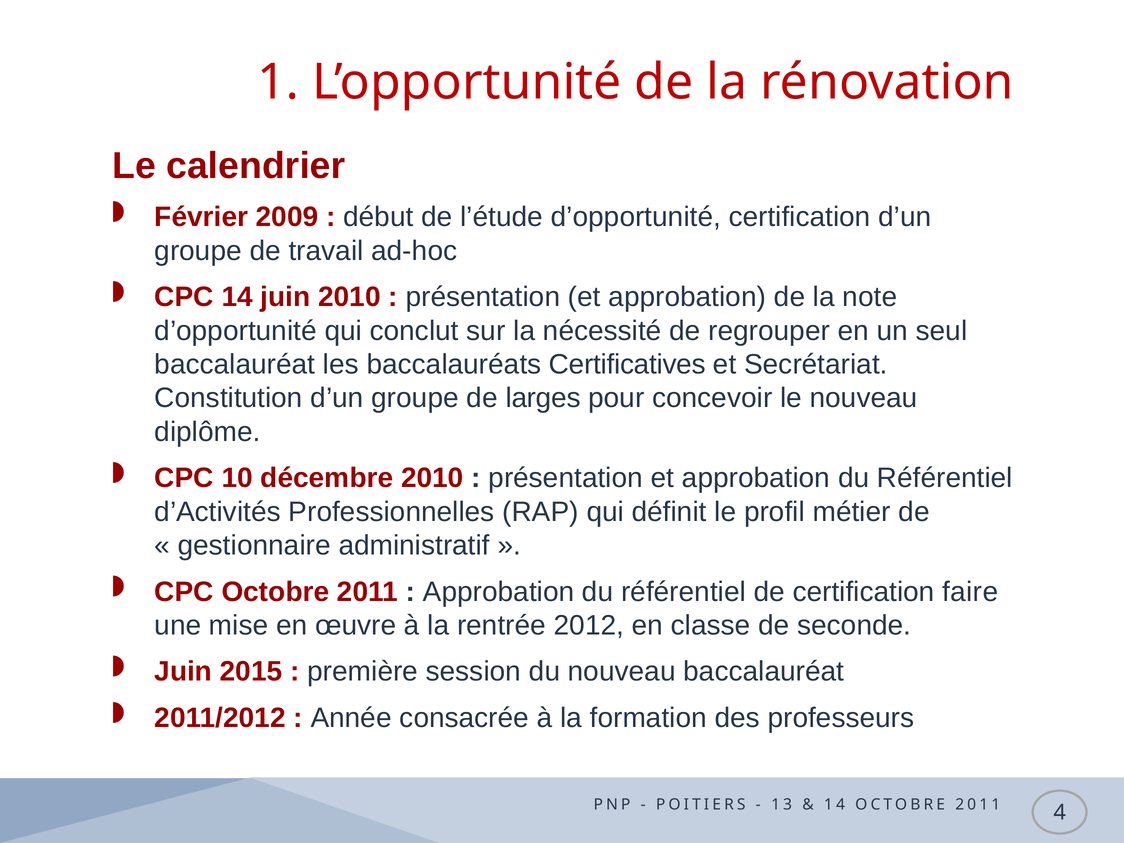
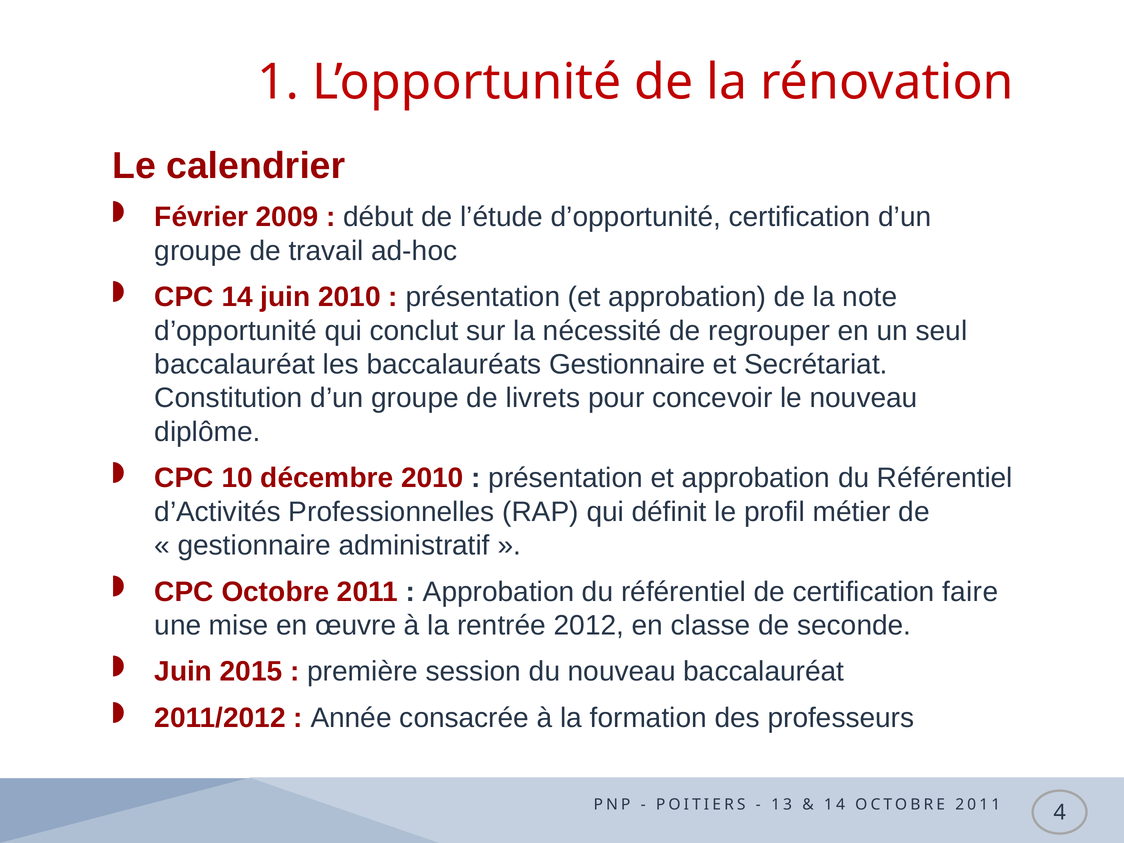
baccalauréats Certificatives: Certificatives -> Gestionnaire (627, 364)
larges: larges -> livrets (543, 398)
